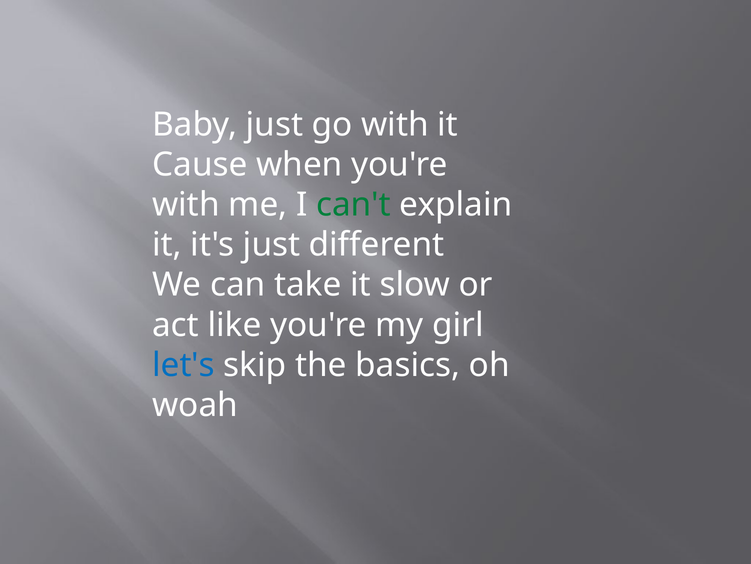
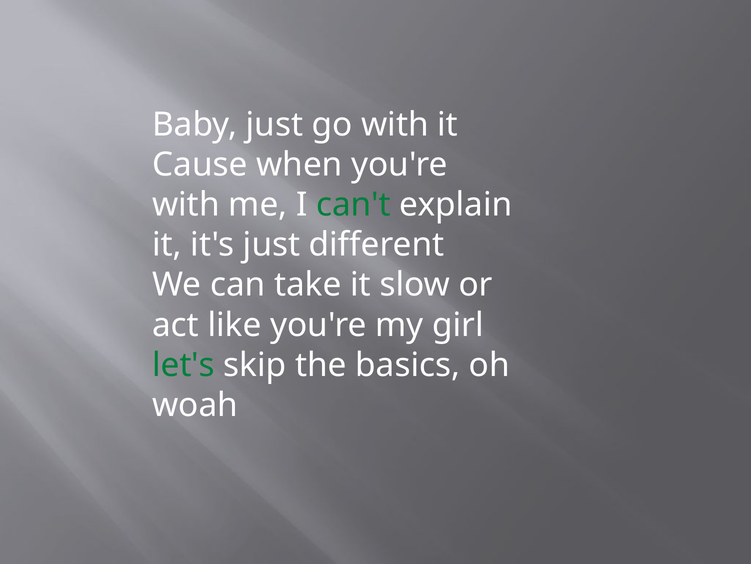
let's colour: blue -> green (184, 365)
